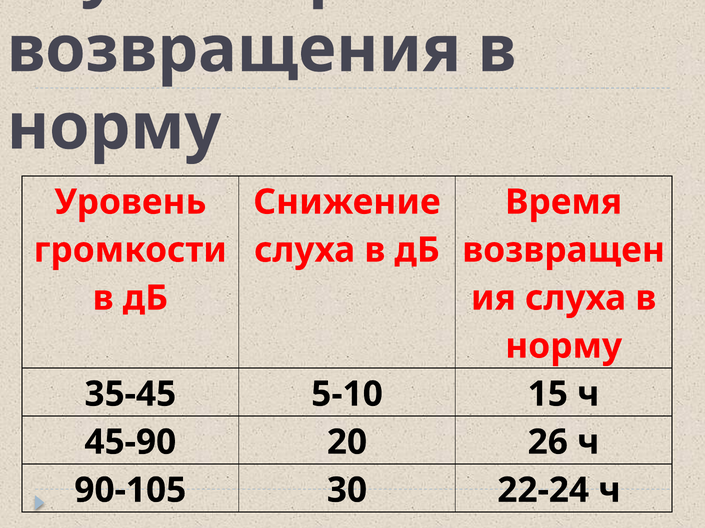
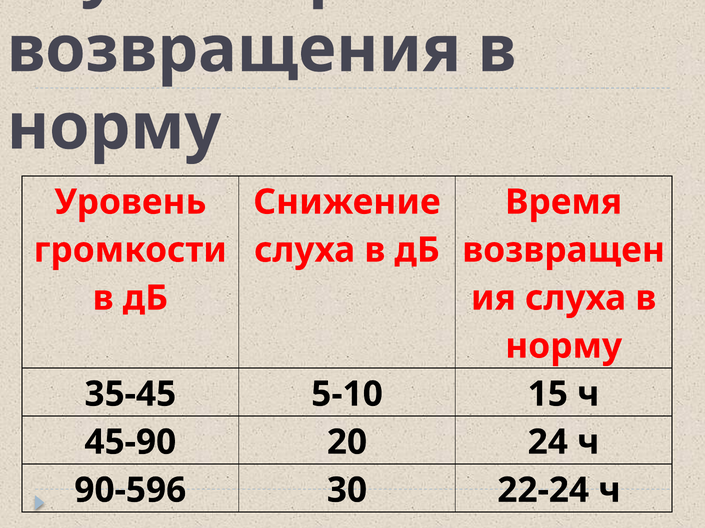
26: 26 -> 24 (548, 443)
90-105: 90-105 -> 90-596 (130, 491)
